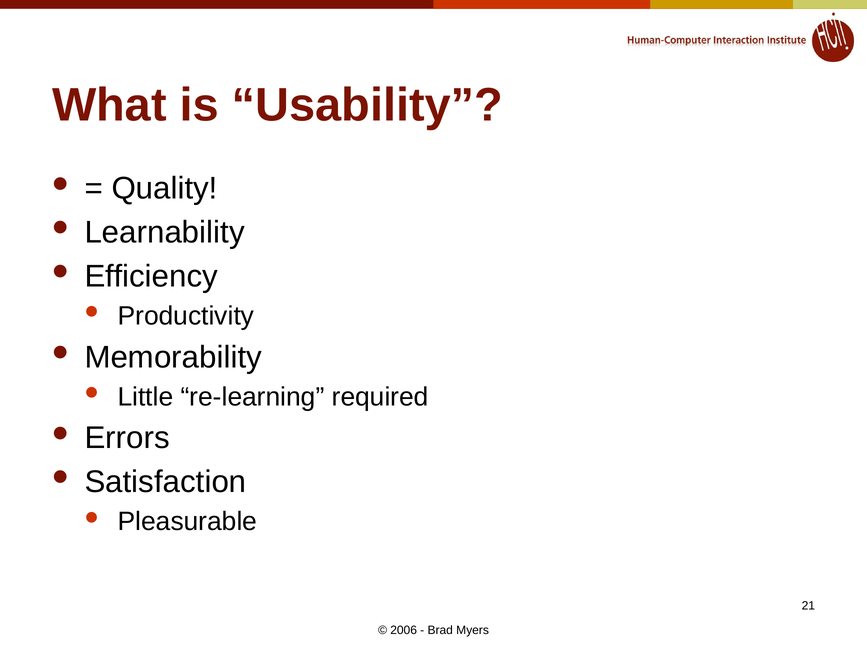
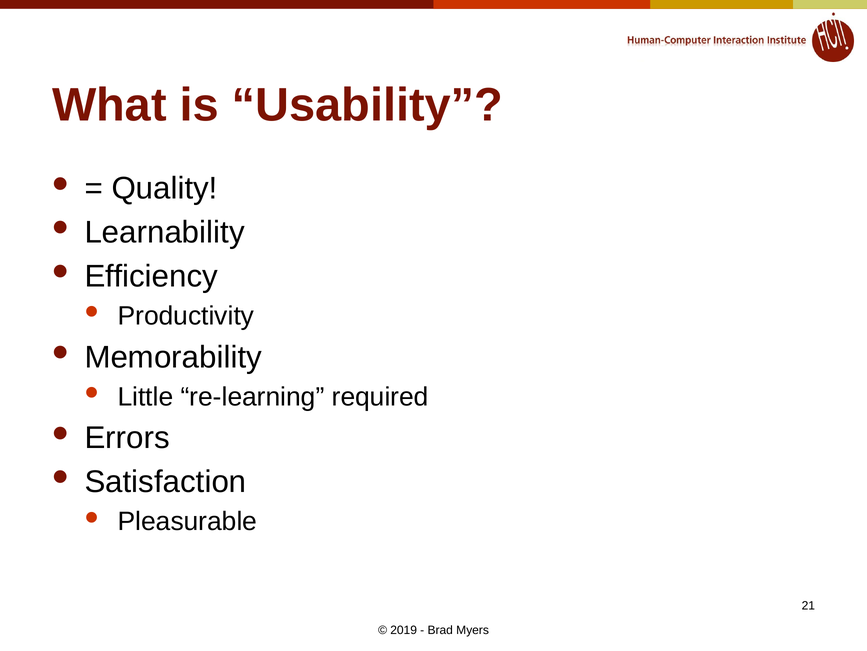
2006: 2006 -> 2019 (404, 630)
